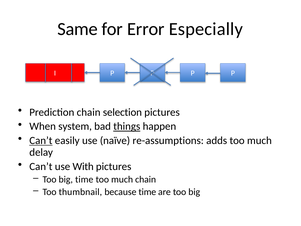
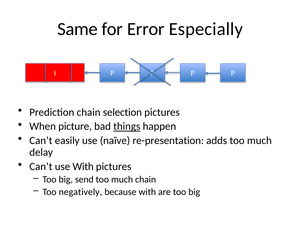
system: system -> picture (75, 126)
Can’t underline: present -> none (41, 140)
re-assumptions: re-assumptions -> re-presentation (168, 140)
big time: time -> send (84, 179)
thumbnail: thumbnail -> negatively (80, 192)
because time: time -> with (147, 192)
